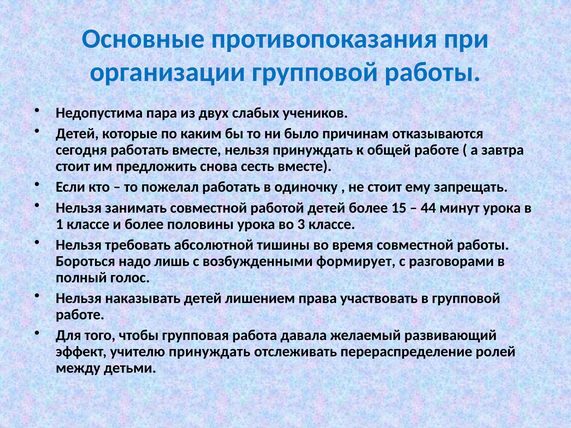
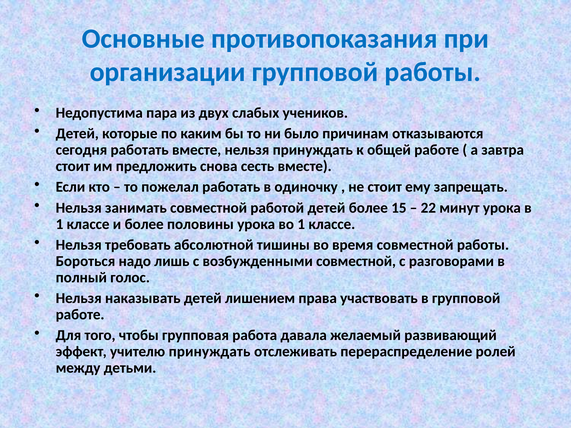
44: 44 -> 22 (428, 208)
во 3: 3 -> 1 (301, 224)
возбужденными формирует: формирует -> совместной (356, 261)
